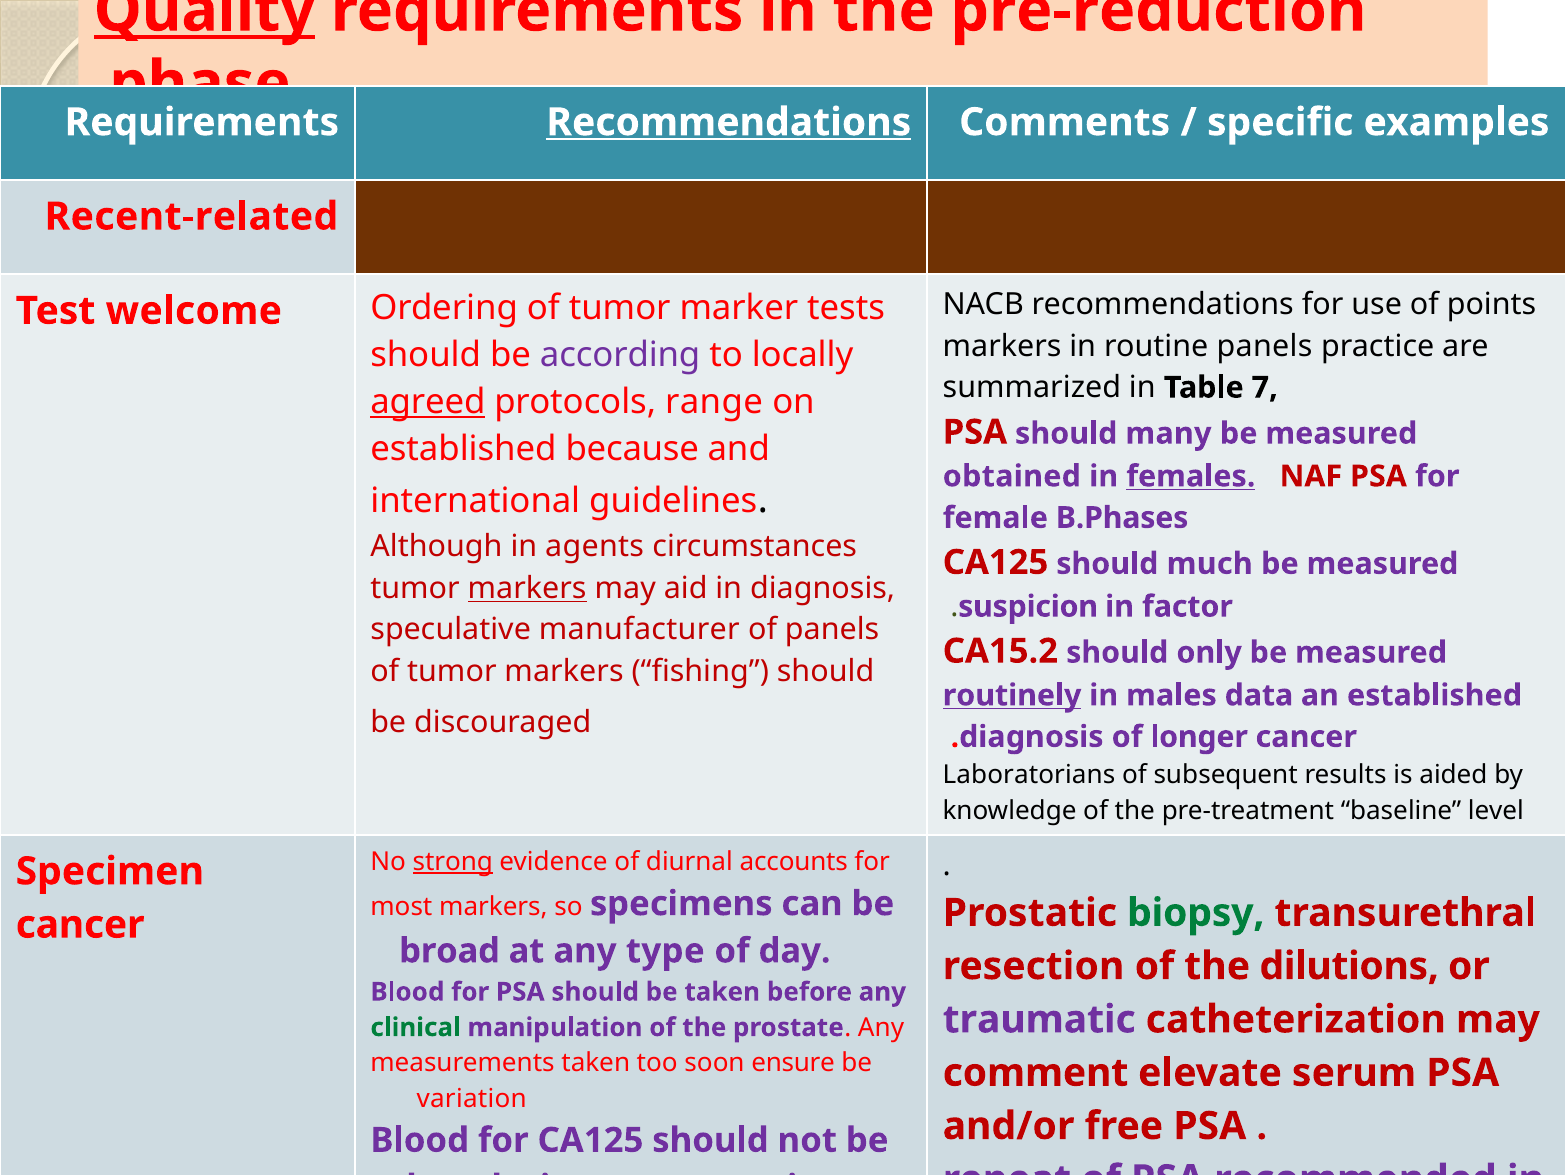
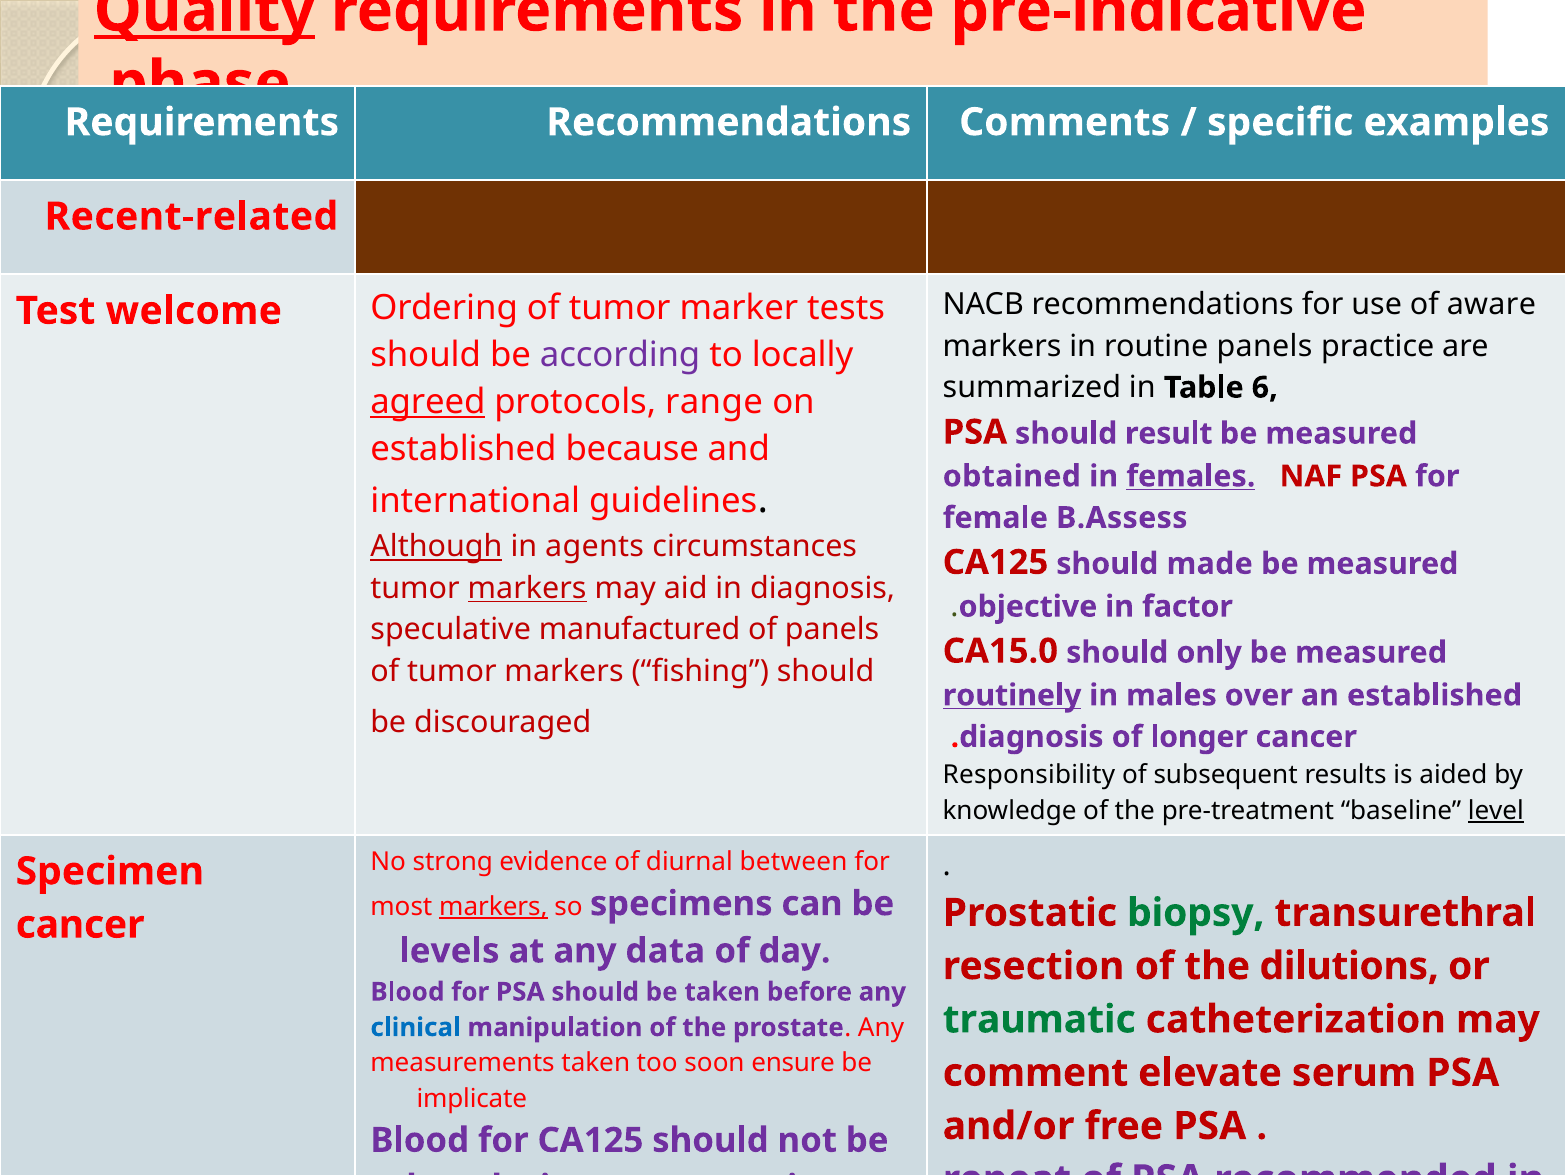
pre-reduction: pre-reduction -> pre-indicative (1159, 10)
Recommendations underline: present -> none (729, 122)
points: points -> aware (1491, 304)
7: 7 -> 6 (1265, 387)
many: many -> result (1169, 433)
B.Phases: B.Phases -> B.Assess (1122, 518)
Although underline: none -> present (436, 547)
much: much -> made (1210, 564)
suspicion: suspicion -> objective (1028, 606)
manufacturer: manufacturer -> manufactured (640, 630)
CA15.2: CA15.2 -> CA15.0 (1000, 651)
data: data -> over (1259, 695)
Laboratorians: Laboratorians -> Responsibility (1029, 775)
level underline: none -> present (1496, 810)
strong underline: present -> none (453, 862)
accounts: accounts -> between (794, 862)
markers underline: none -> present (493, 906)
broad: broad -> levels (449, 951)
type: type -> data (665, 951)
traumatic colour: purple -> green (1039, 1019)
clinical colour: green -> blue (416, 1027)
variation: variation -> implicate (472, 1098)
